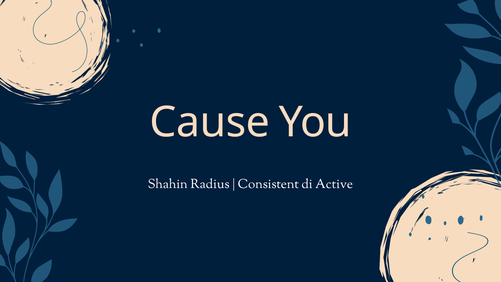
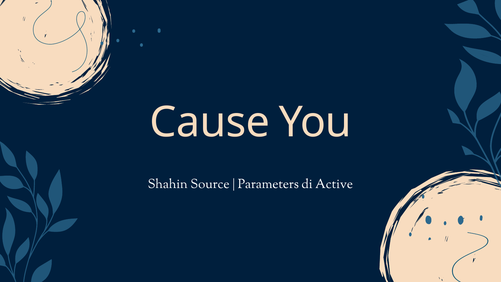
Radius: Radius -> Source (210, 184)
Consistent: Consistent -> Parameters (268, 184)
